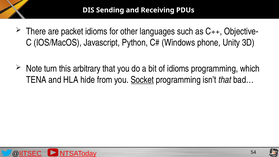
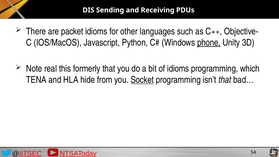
phone underline: none -> present (209, 43)
turn: turn -> real (51, 69)
arbitrary: arbitrary -> formerly (87, 69)
